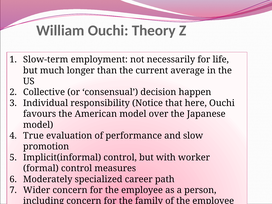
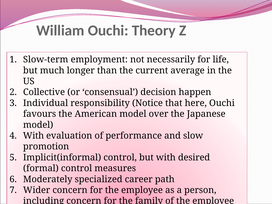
True: True -> With (34, 136)
worker: worker -> desired (194, 157)
